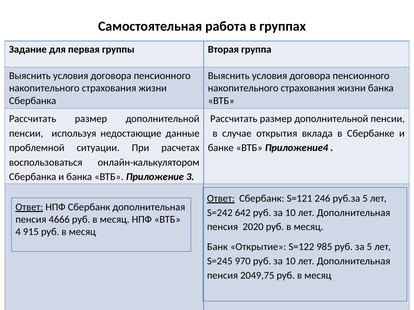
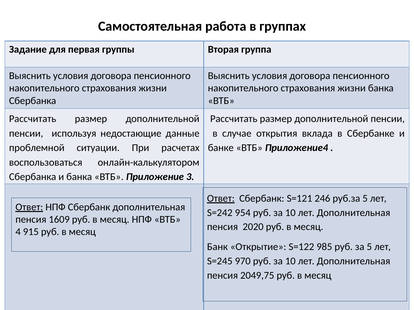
642: 642 -> 954 (243, 213)
4666: 4666 -> 1609 (59, 220)
